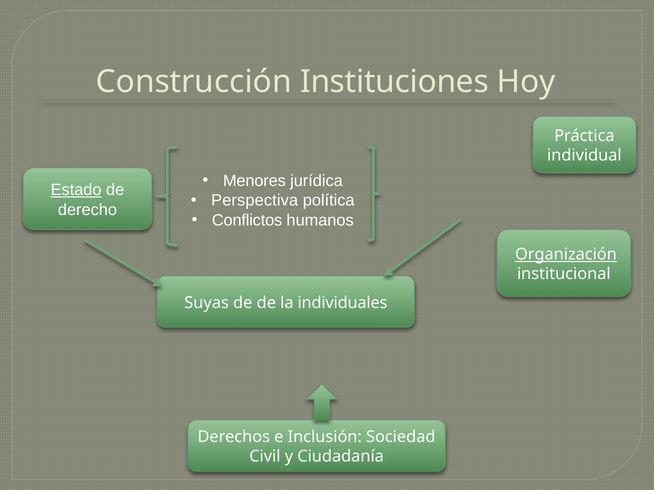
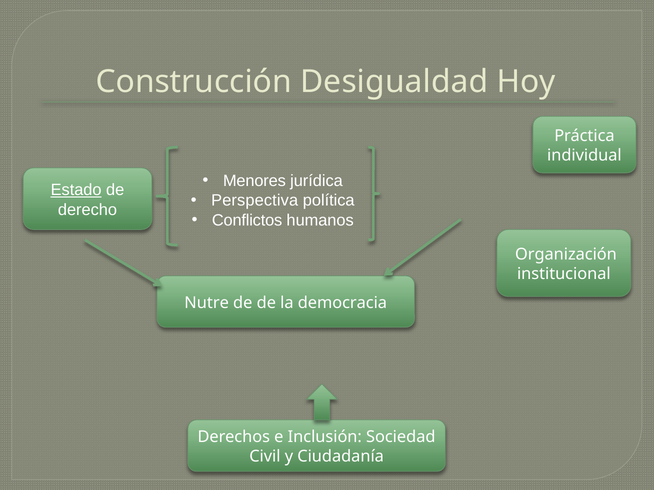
Instituciones: Instituciones -> Desigualdad (394, 82)
Organización underline: present -> none (566, 255)
Suyas: Suyas -> Nutre (207, 303)
individuales: individuales -> democracia (342, 303)
